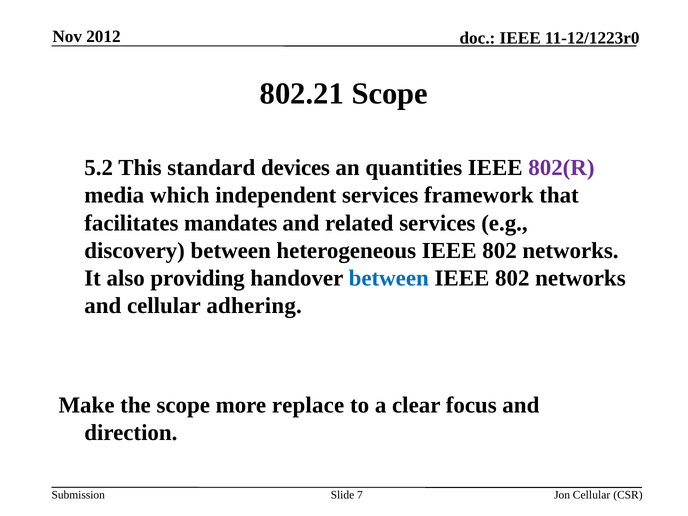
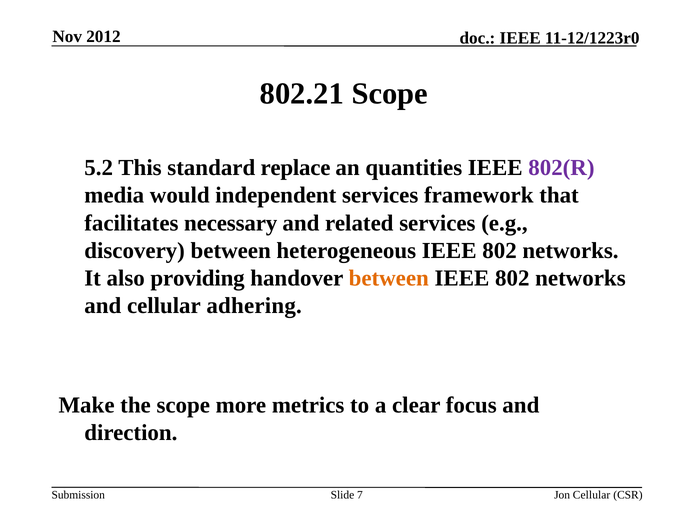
devices: devices -> replace (295, 168)
which: which -> would (180, 195)
mandates: mandates -> necessary (231, 223)
between colour: blue -> orange (389, 278)
replace: replace -> metrics (308, 405)
